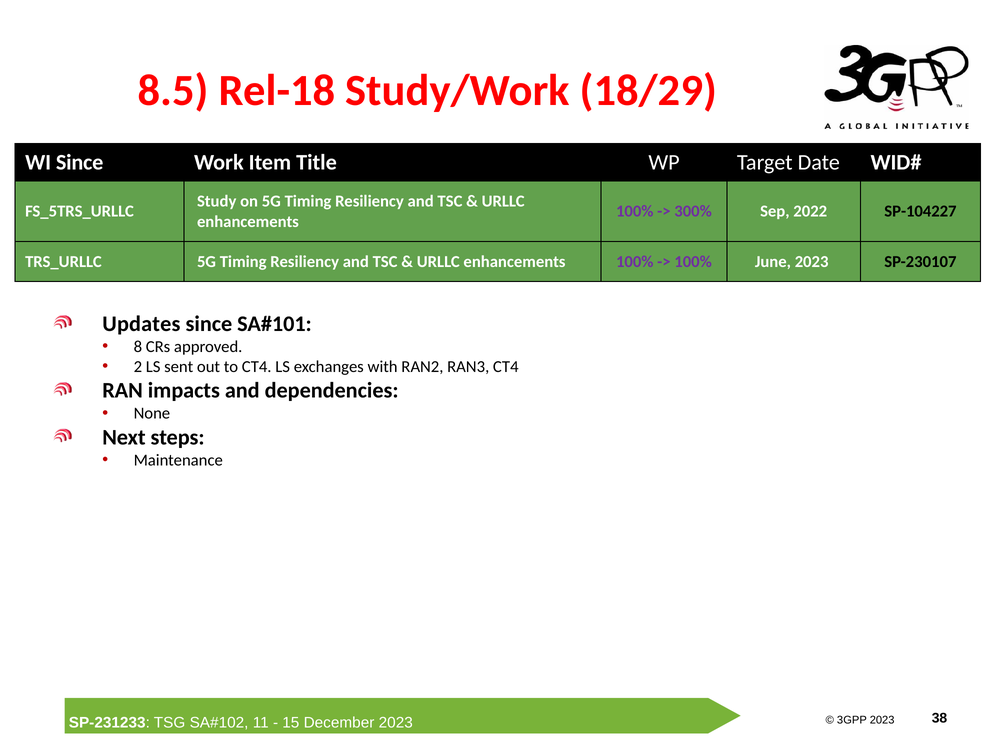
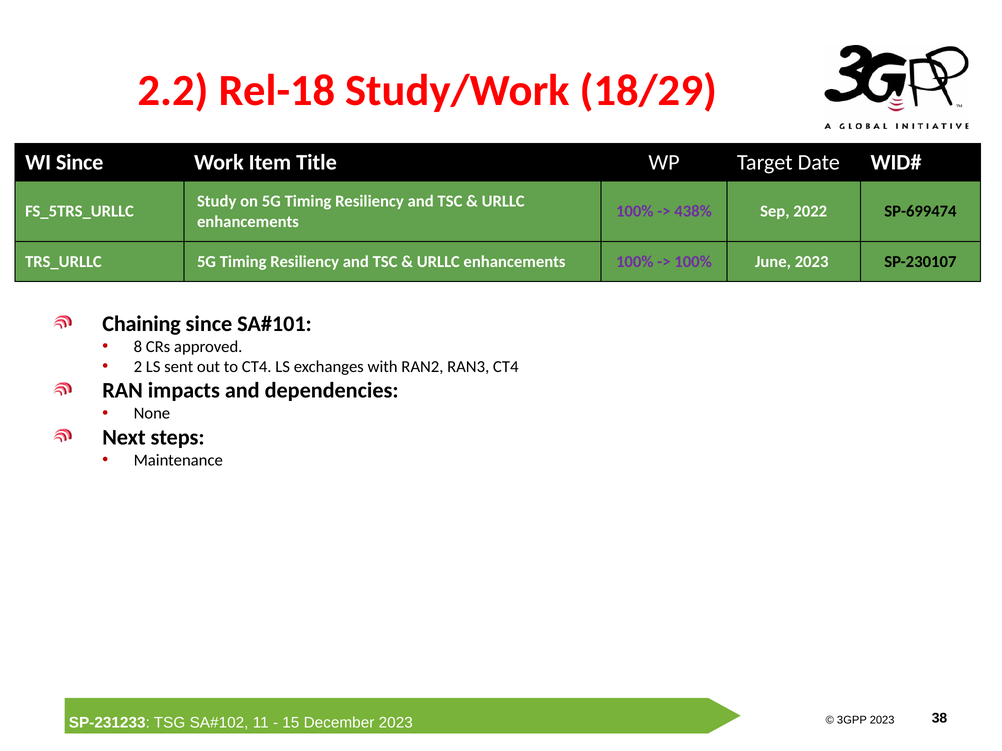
8.5: 8.5 -> 2.2 (173, 91)
300%: 300% -> 438% (693, 212)
SP-104227: SP-104227 -> SP-699474 (920, 212)
Updates: Updates -> Chaining (142, 324)
